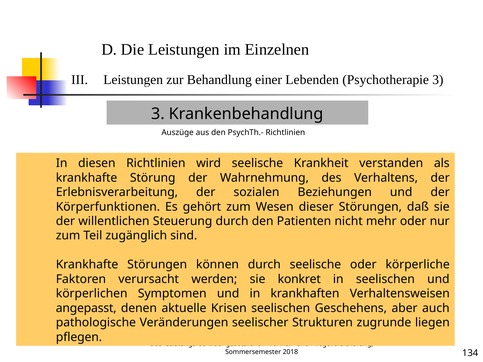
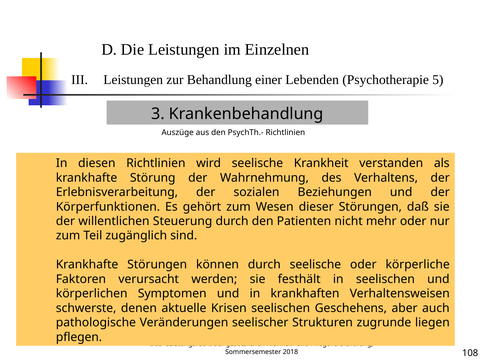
Psychotherapie 3: 3 -> 5 (438, 80)
konkret: konkret -> festhält (299, 279)
angepasst: angepasst -> schwerste (86, 308)
134: 134 -> 108 (470, 353)
